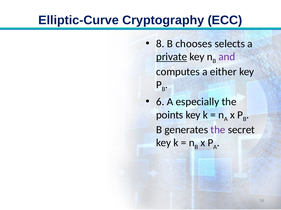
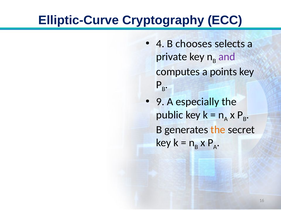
8: 8 -> 4 (160, 44)
private underline: present -> none (172, 57)
either: either -> points (223, 72)
6: 6 -> 9 (160, 102)
points: points -> public (170, 115)
the colour: purple -> orange (218, 130)
